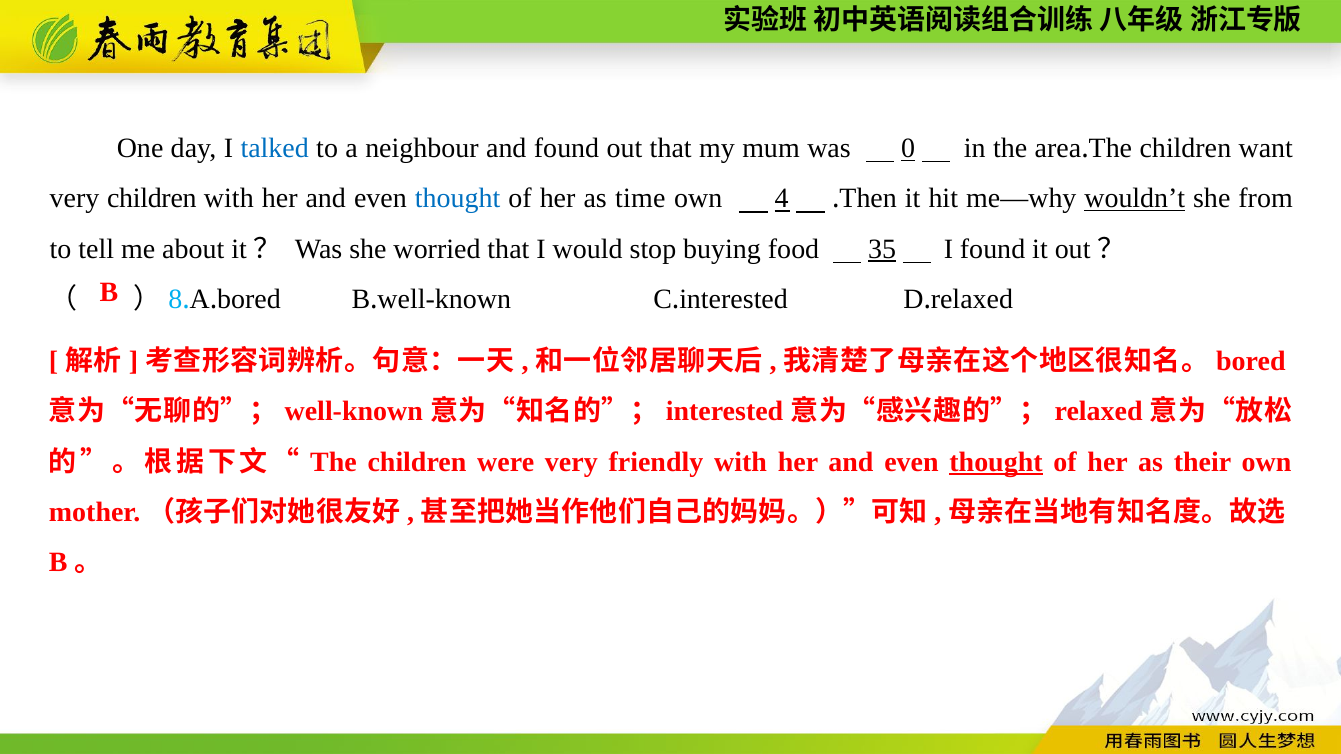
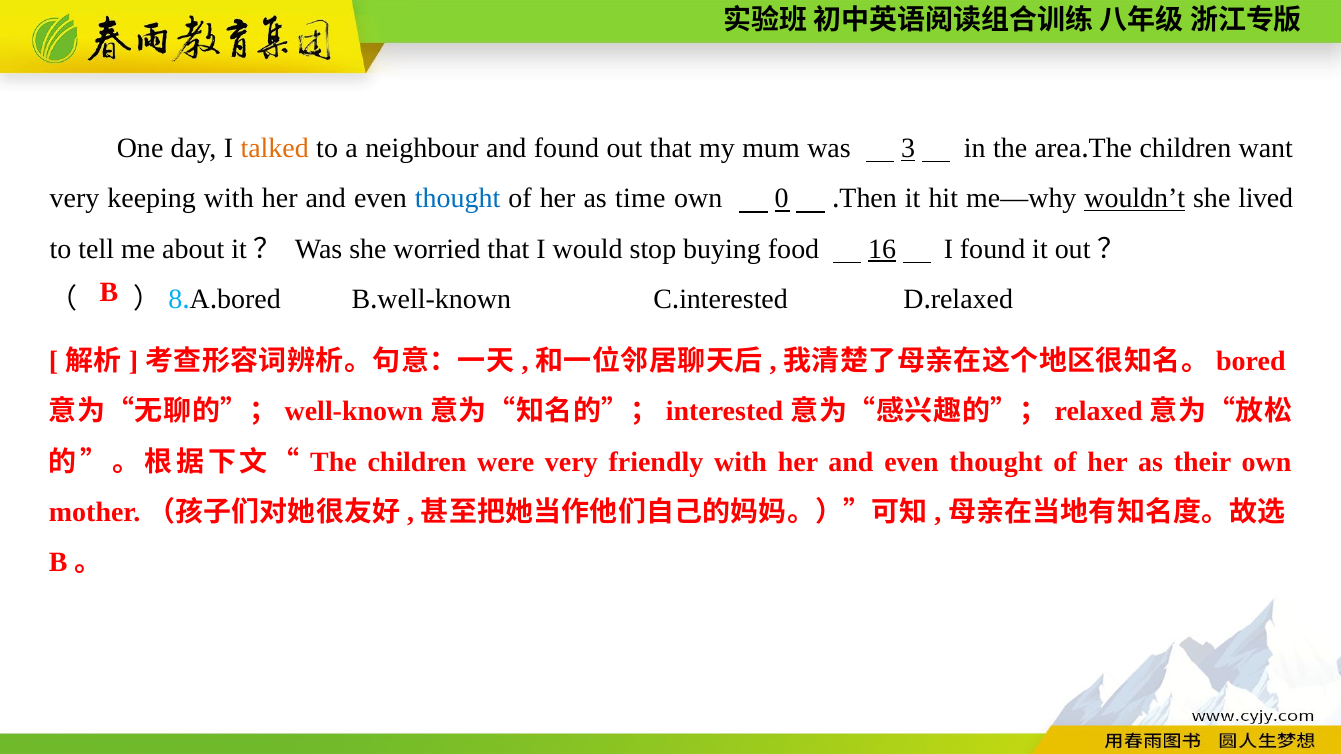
talked colour: blue -> orange (275, 148)
0: 0 -> 3 (908, 148)
very children: children -> keeping (152, 199)
4: 4 -> 0 (782, 199)
from: from -> lived (1266, 199)
35: 35 -> 16 (882, 249)
thought underline: present -> none (996, 462)
